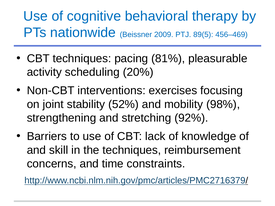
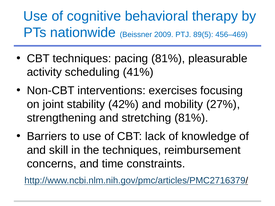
20%: 20% -> 41% (138, 72)
52%: 52% -> 42% (124, 104)
98%: 98% -> 27% (223, 104)
stretching 92%: 92% -> 81% (191, 118)
